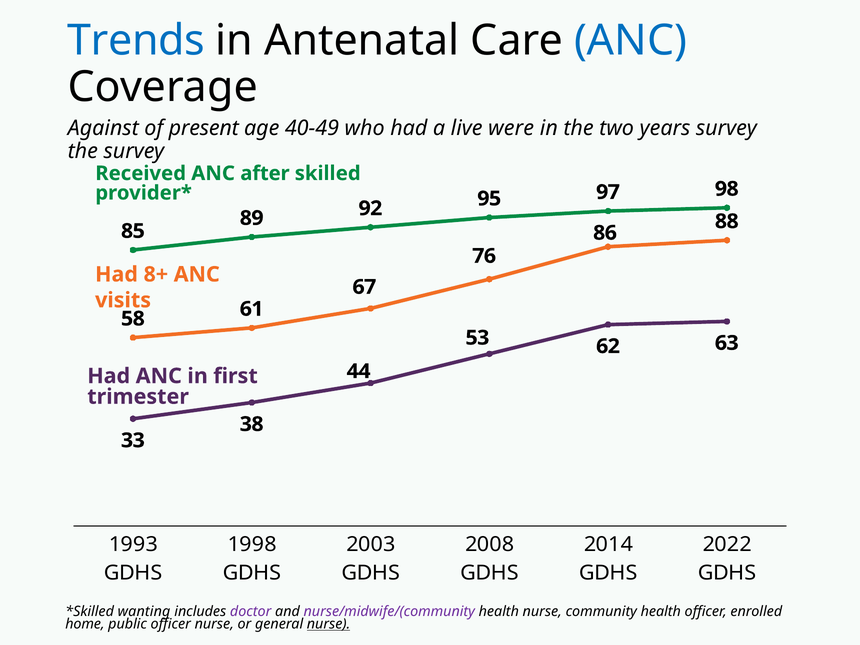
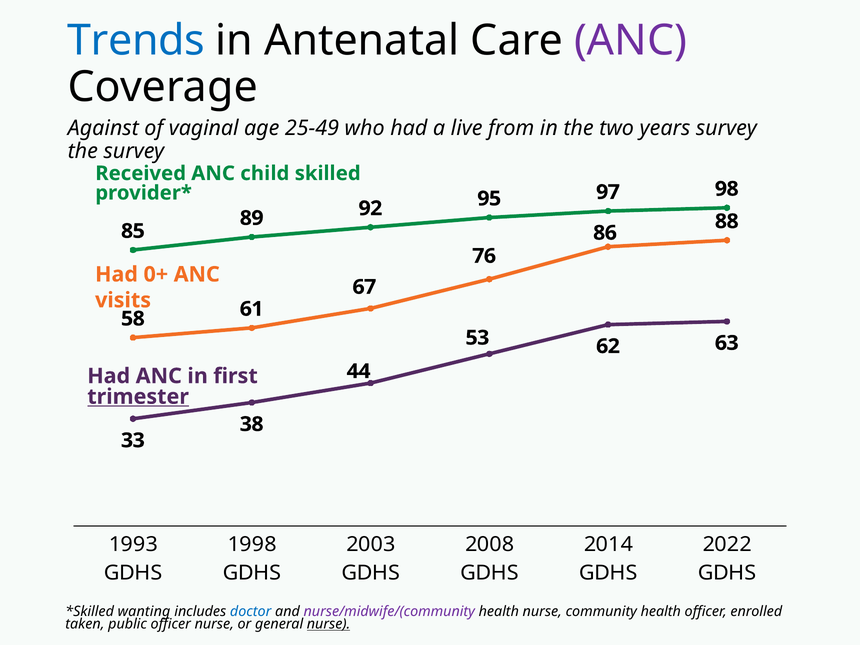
ANC colour: blue -> purple (631, 41)
present: present -> vaginal (204, 128)
40-49: 40-49 -> 25-49 (312, 128)
were: were -> from (511, 128)
after: after -> child (265, 173)
8+: 8+ -> 0+ (156, 274)
trimester underline: none -> present (138, 397)
doctor colour: purple -> blue (251, 612)
home: home -> taken (85, 624)
